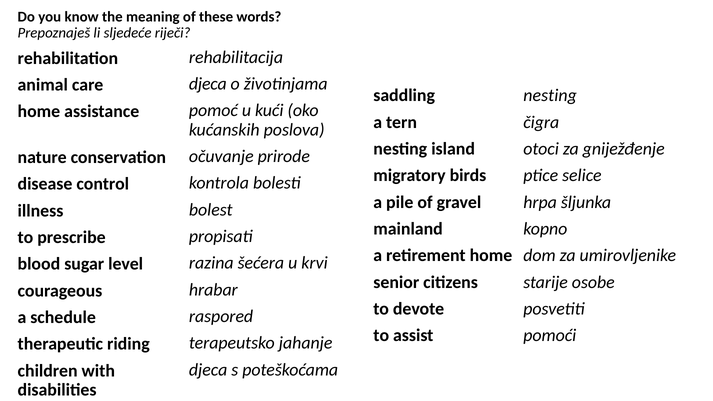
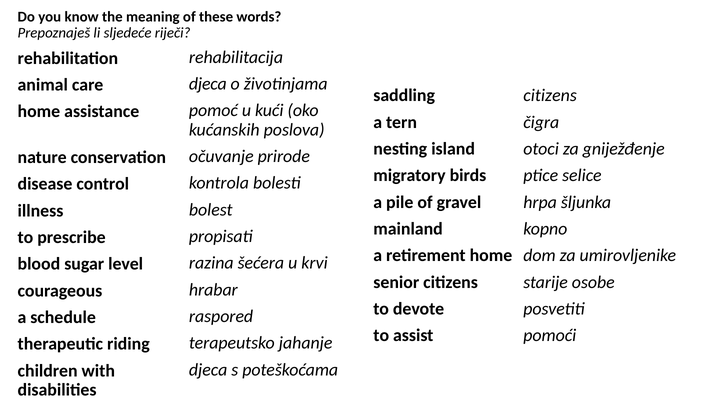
nesting: nesting -> citizens (550, 96)
